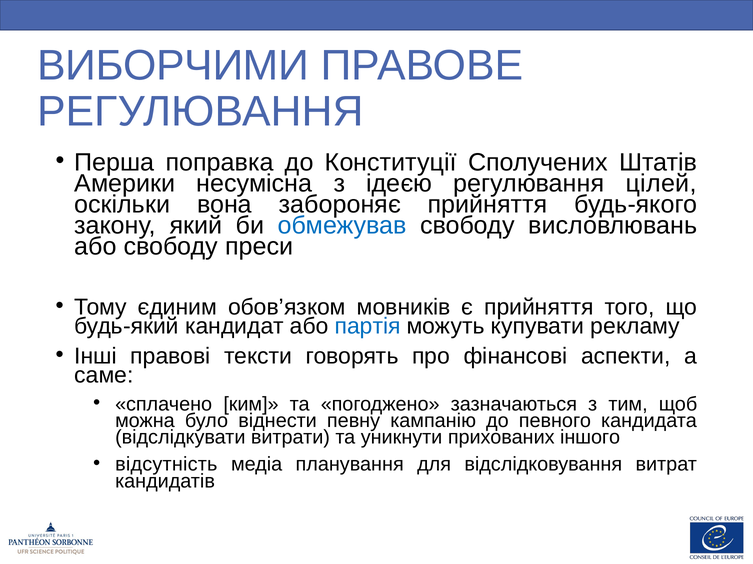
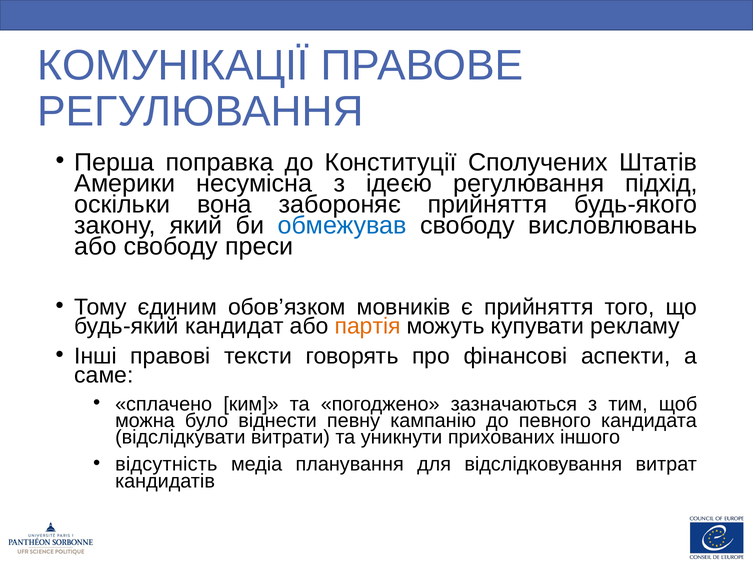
ВИБОРЧИМИ: ВИБОРЧИМИ -> КОМУНІКАЦІЇ (173, 66)
цілей: цілей -> підхід (661, 184)
партія colour: blue -> orange (368, 327)
